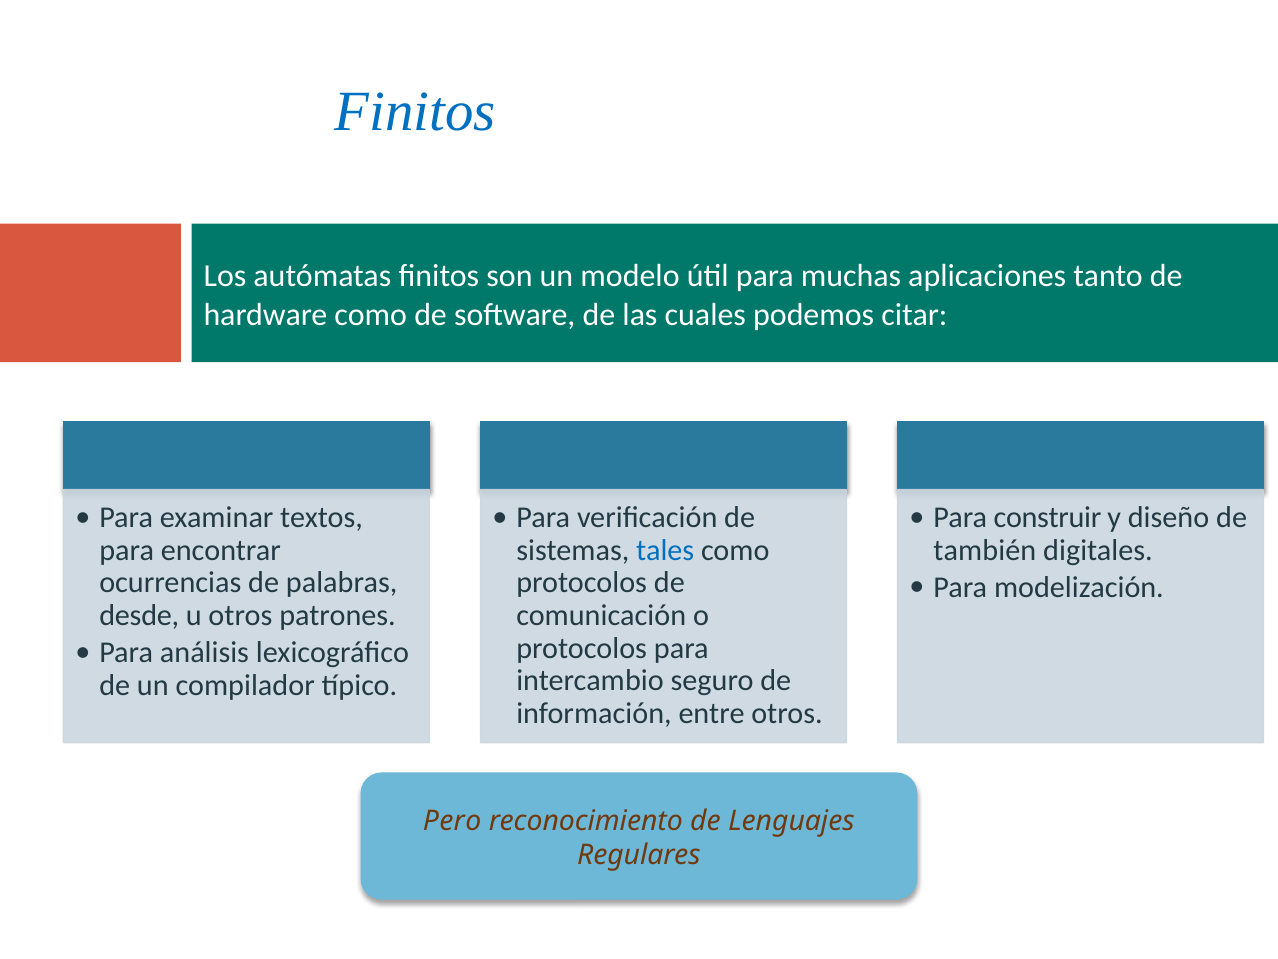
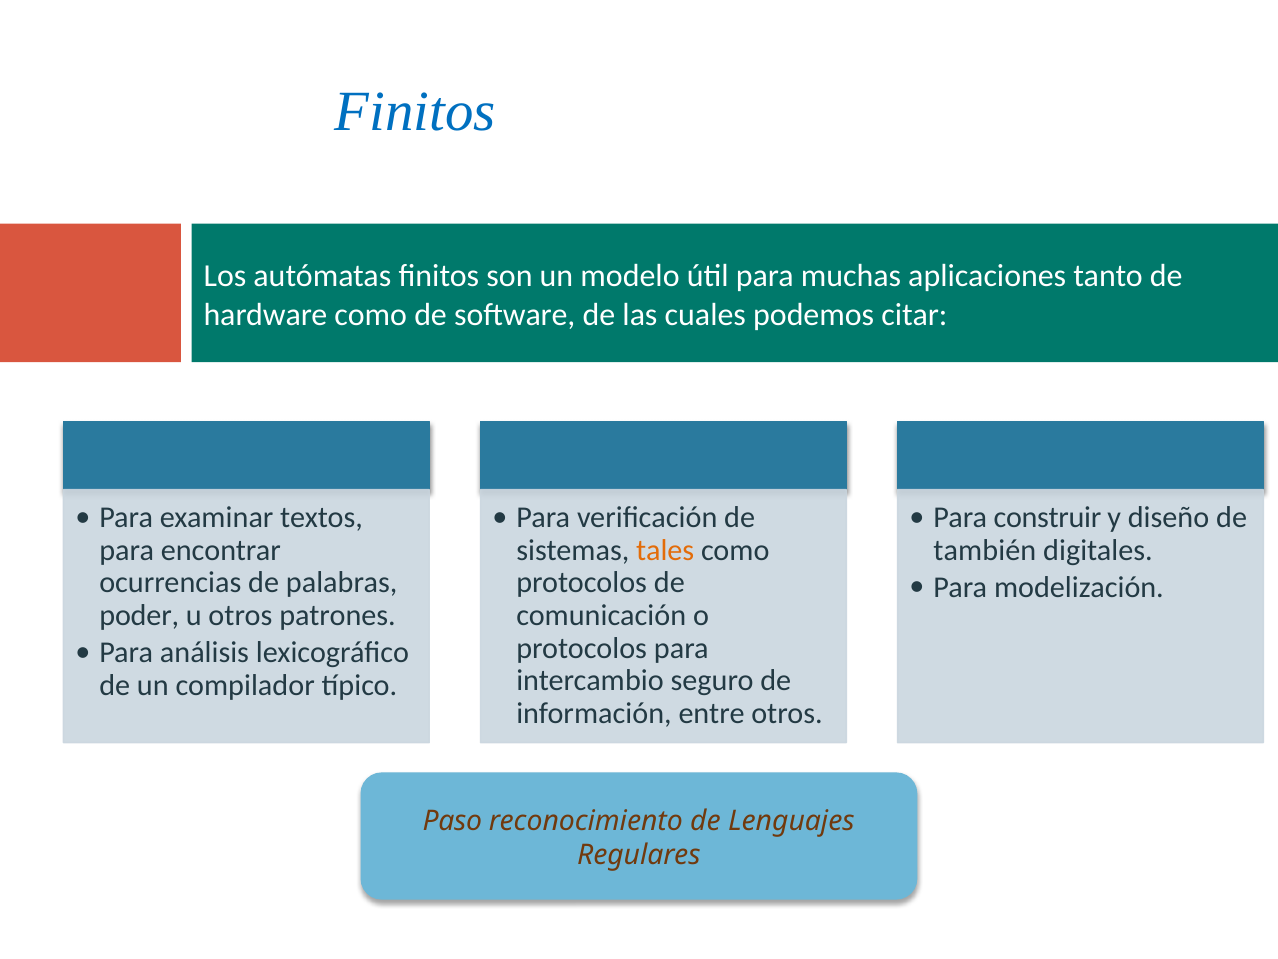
tales colour: blue -> orange (665, 550)
desde: desde -> poder (139, 615)
Pero: Pero -> Paso (452, 820)
